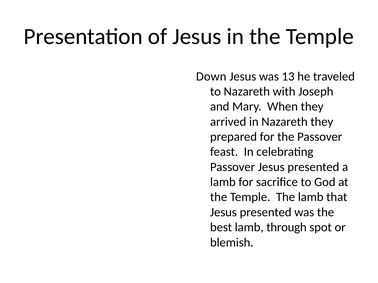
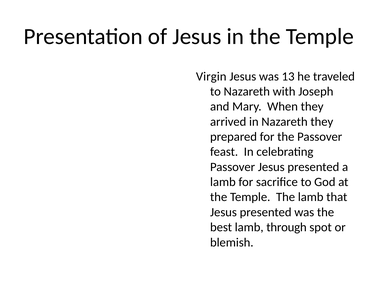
Down: Down -> Virgin (211, 76)
